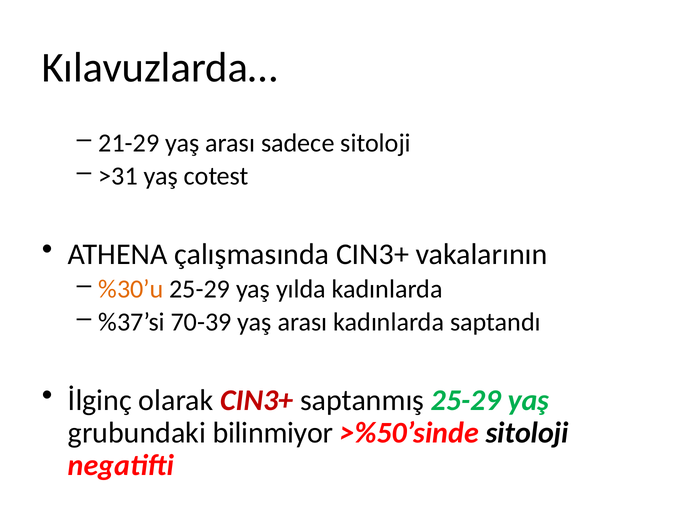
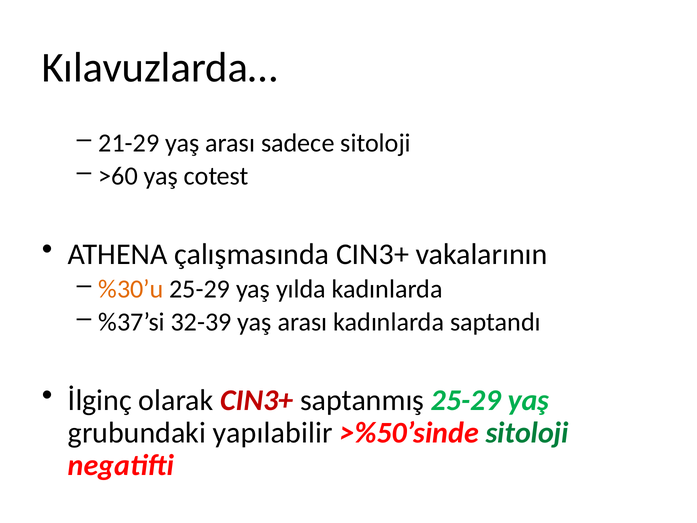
>31: >31 -> >60 (118, 176)
70-39: 70-39 -> 32-39 (201, 322)
bilinmiyor: bilinmiyor -> yapılabilir (273, 432)
sitoloji colour: black -> green (527, 432)
